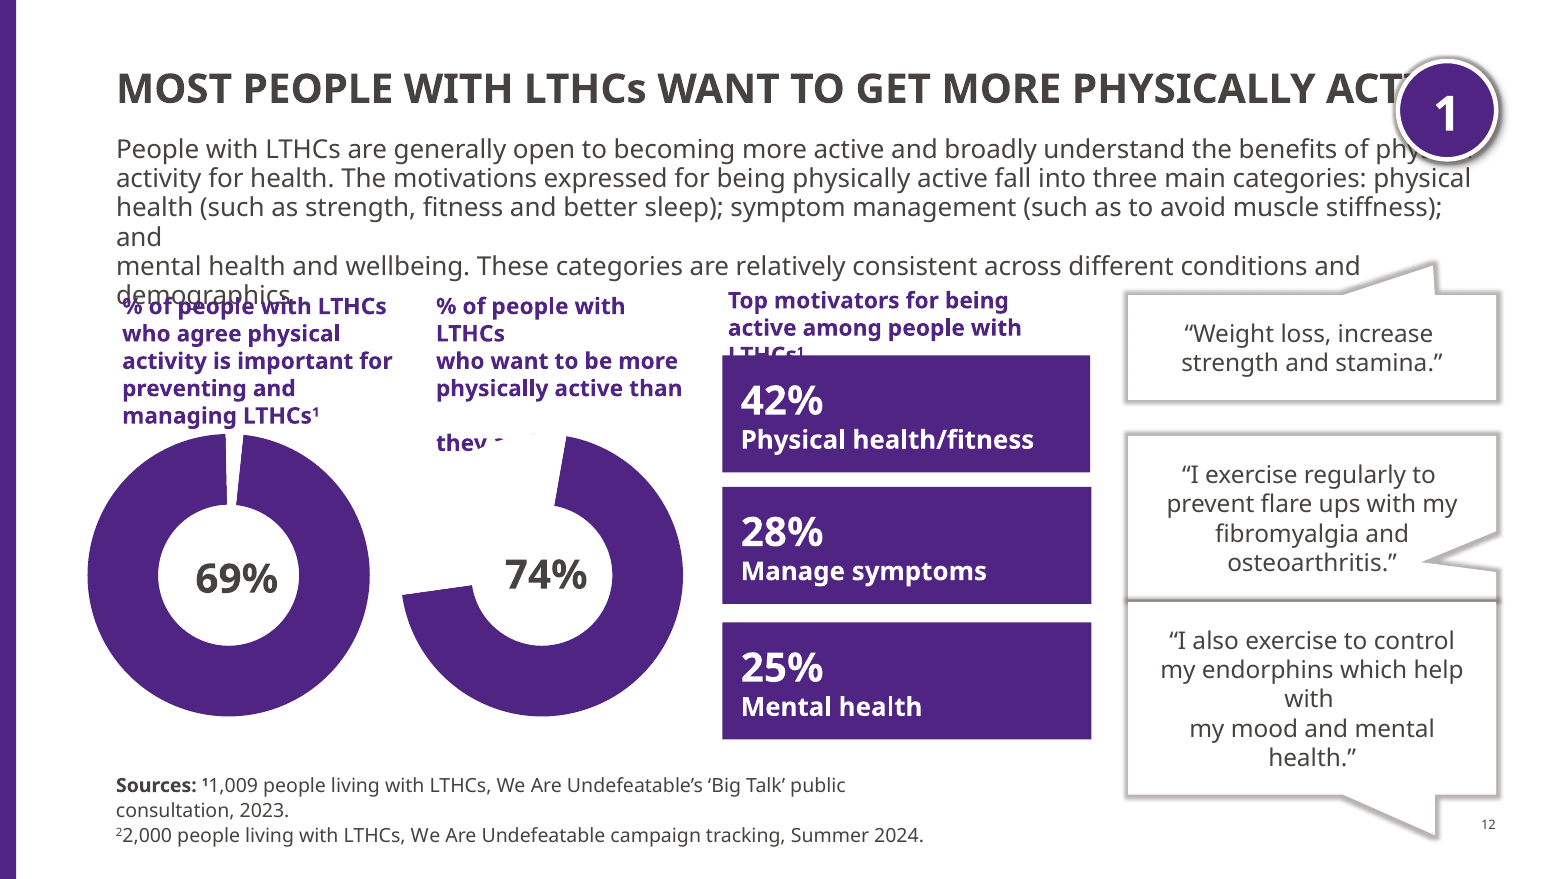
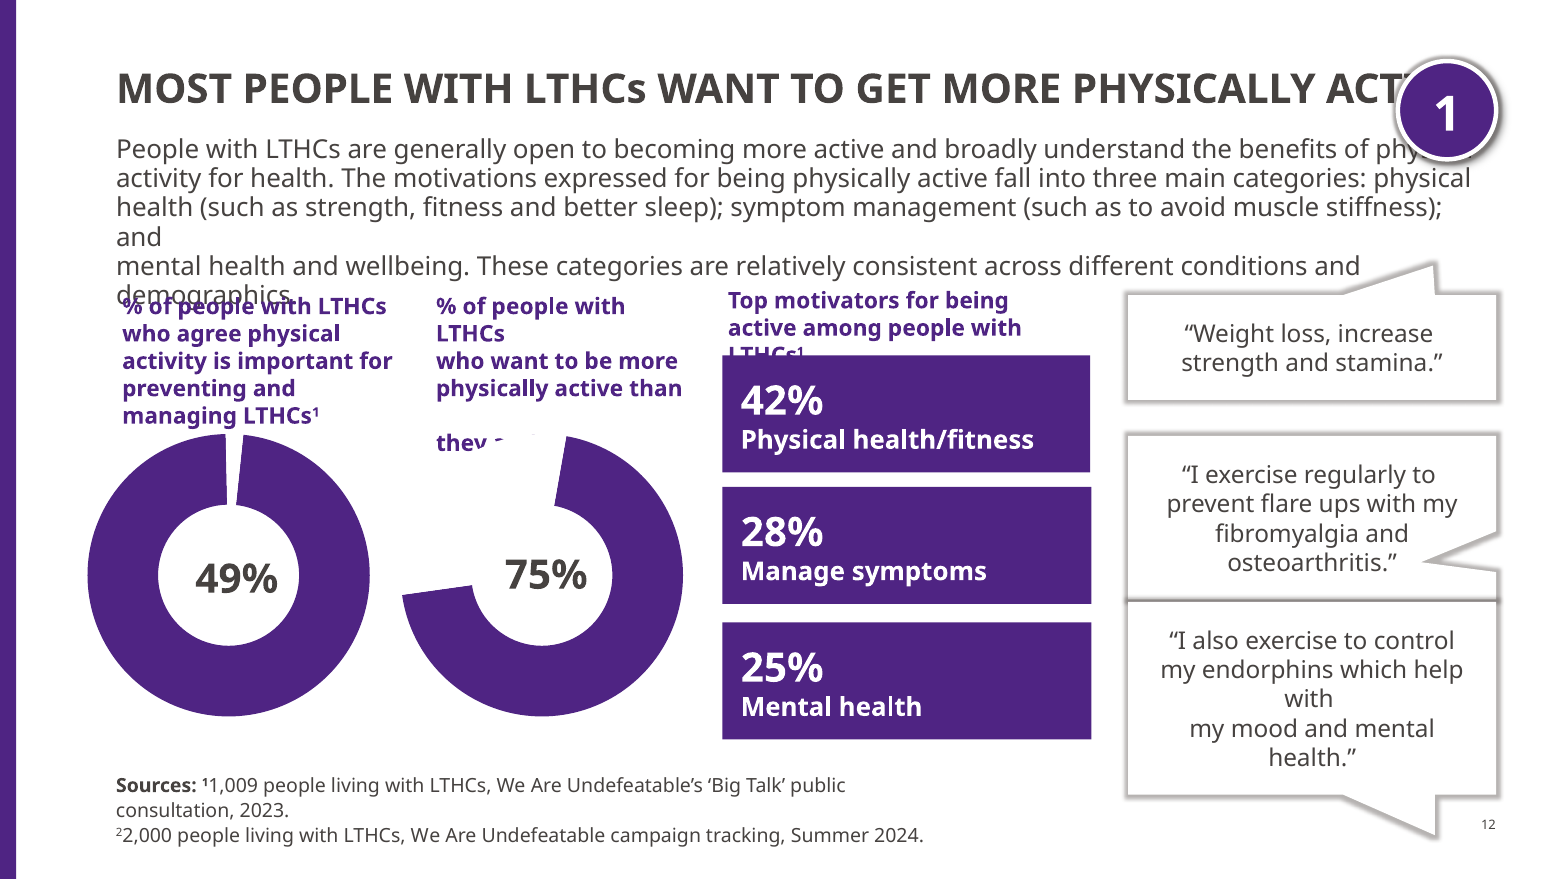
74%: 74% -> 75% (546, 575)
69%: 69% -> 49% (237, 579)
